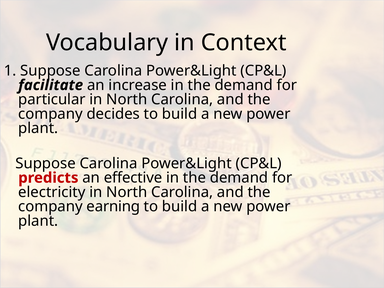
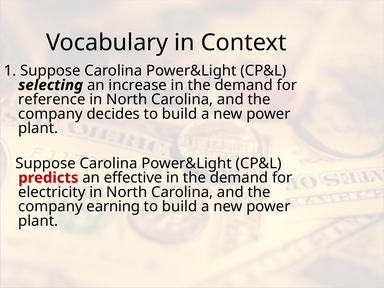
facilitate: facilitate -> selecting (51, 85)
particular: particular -> reference (52, 99)
